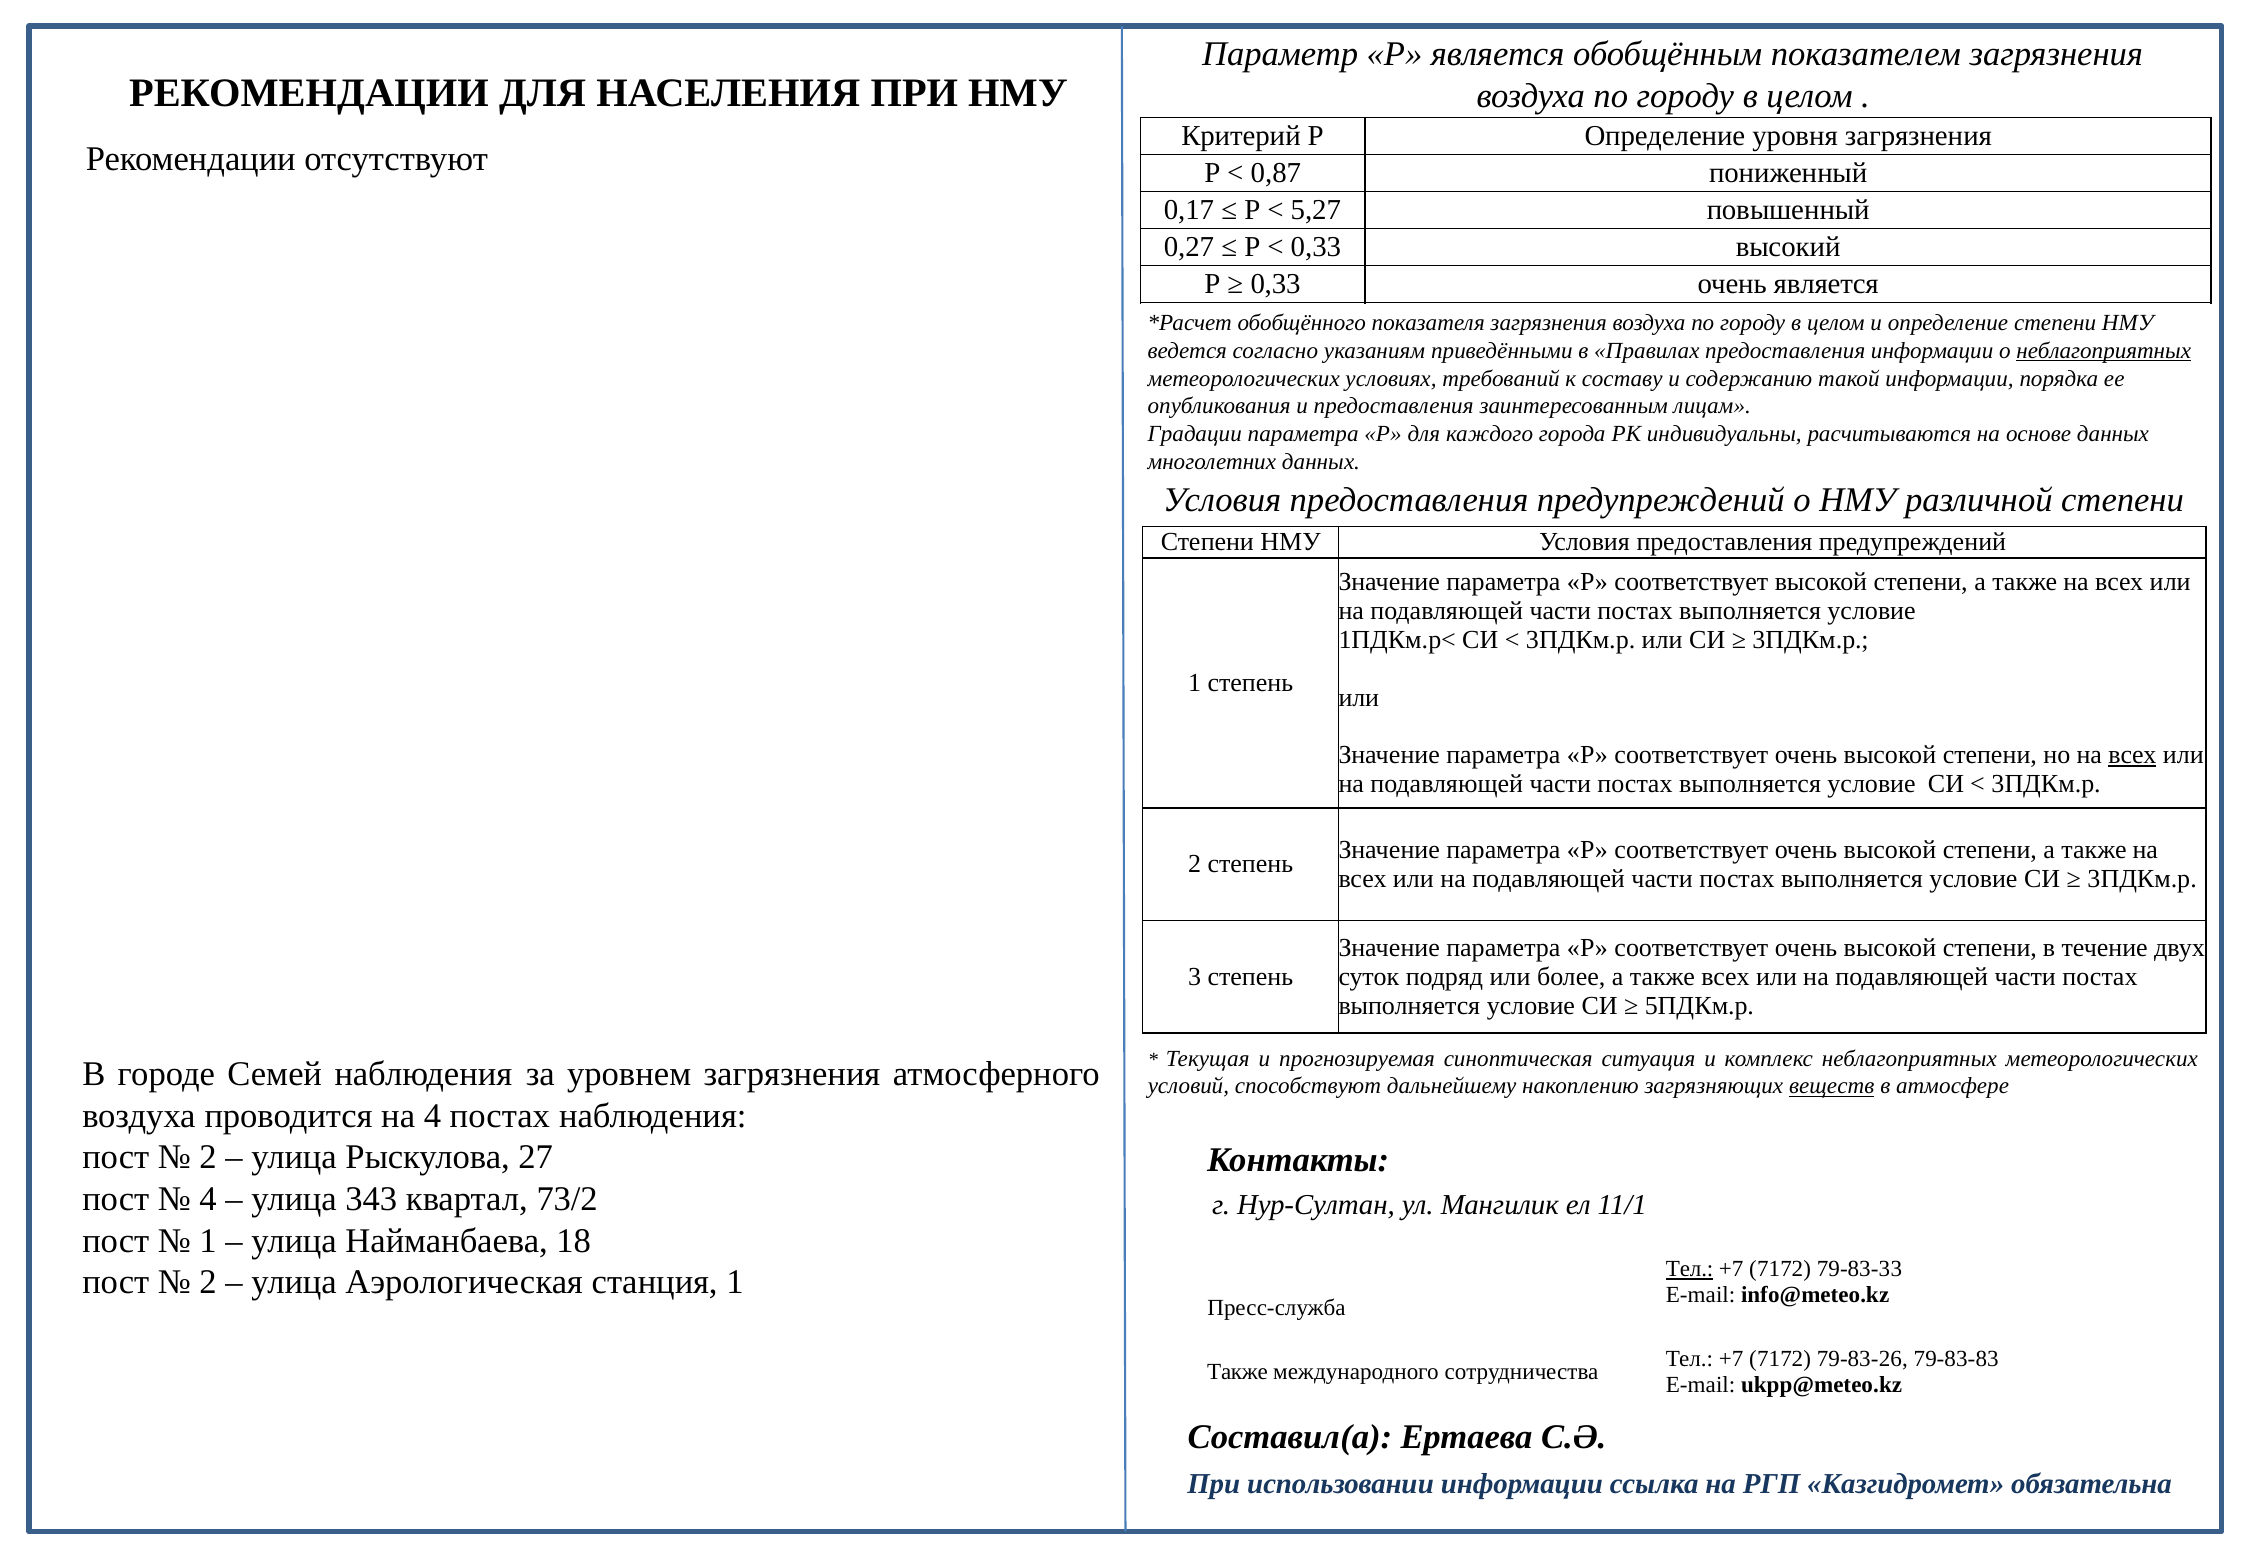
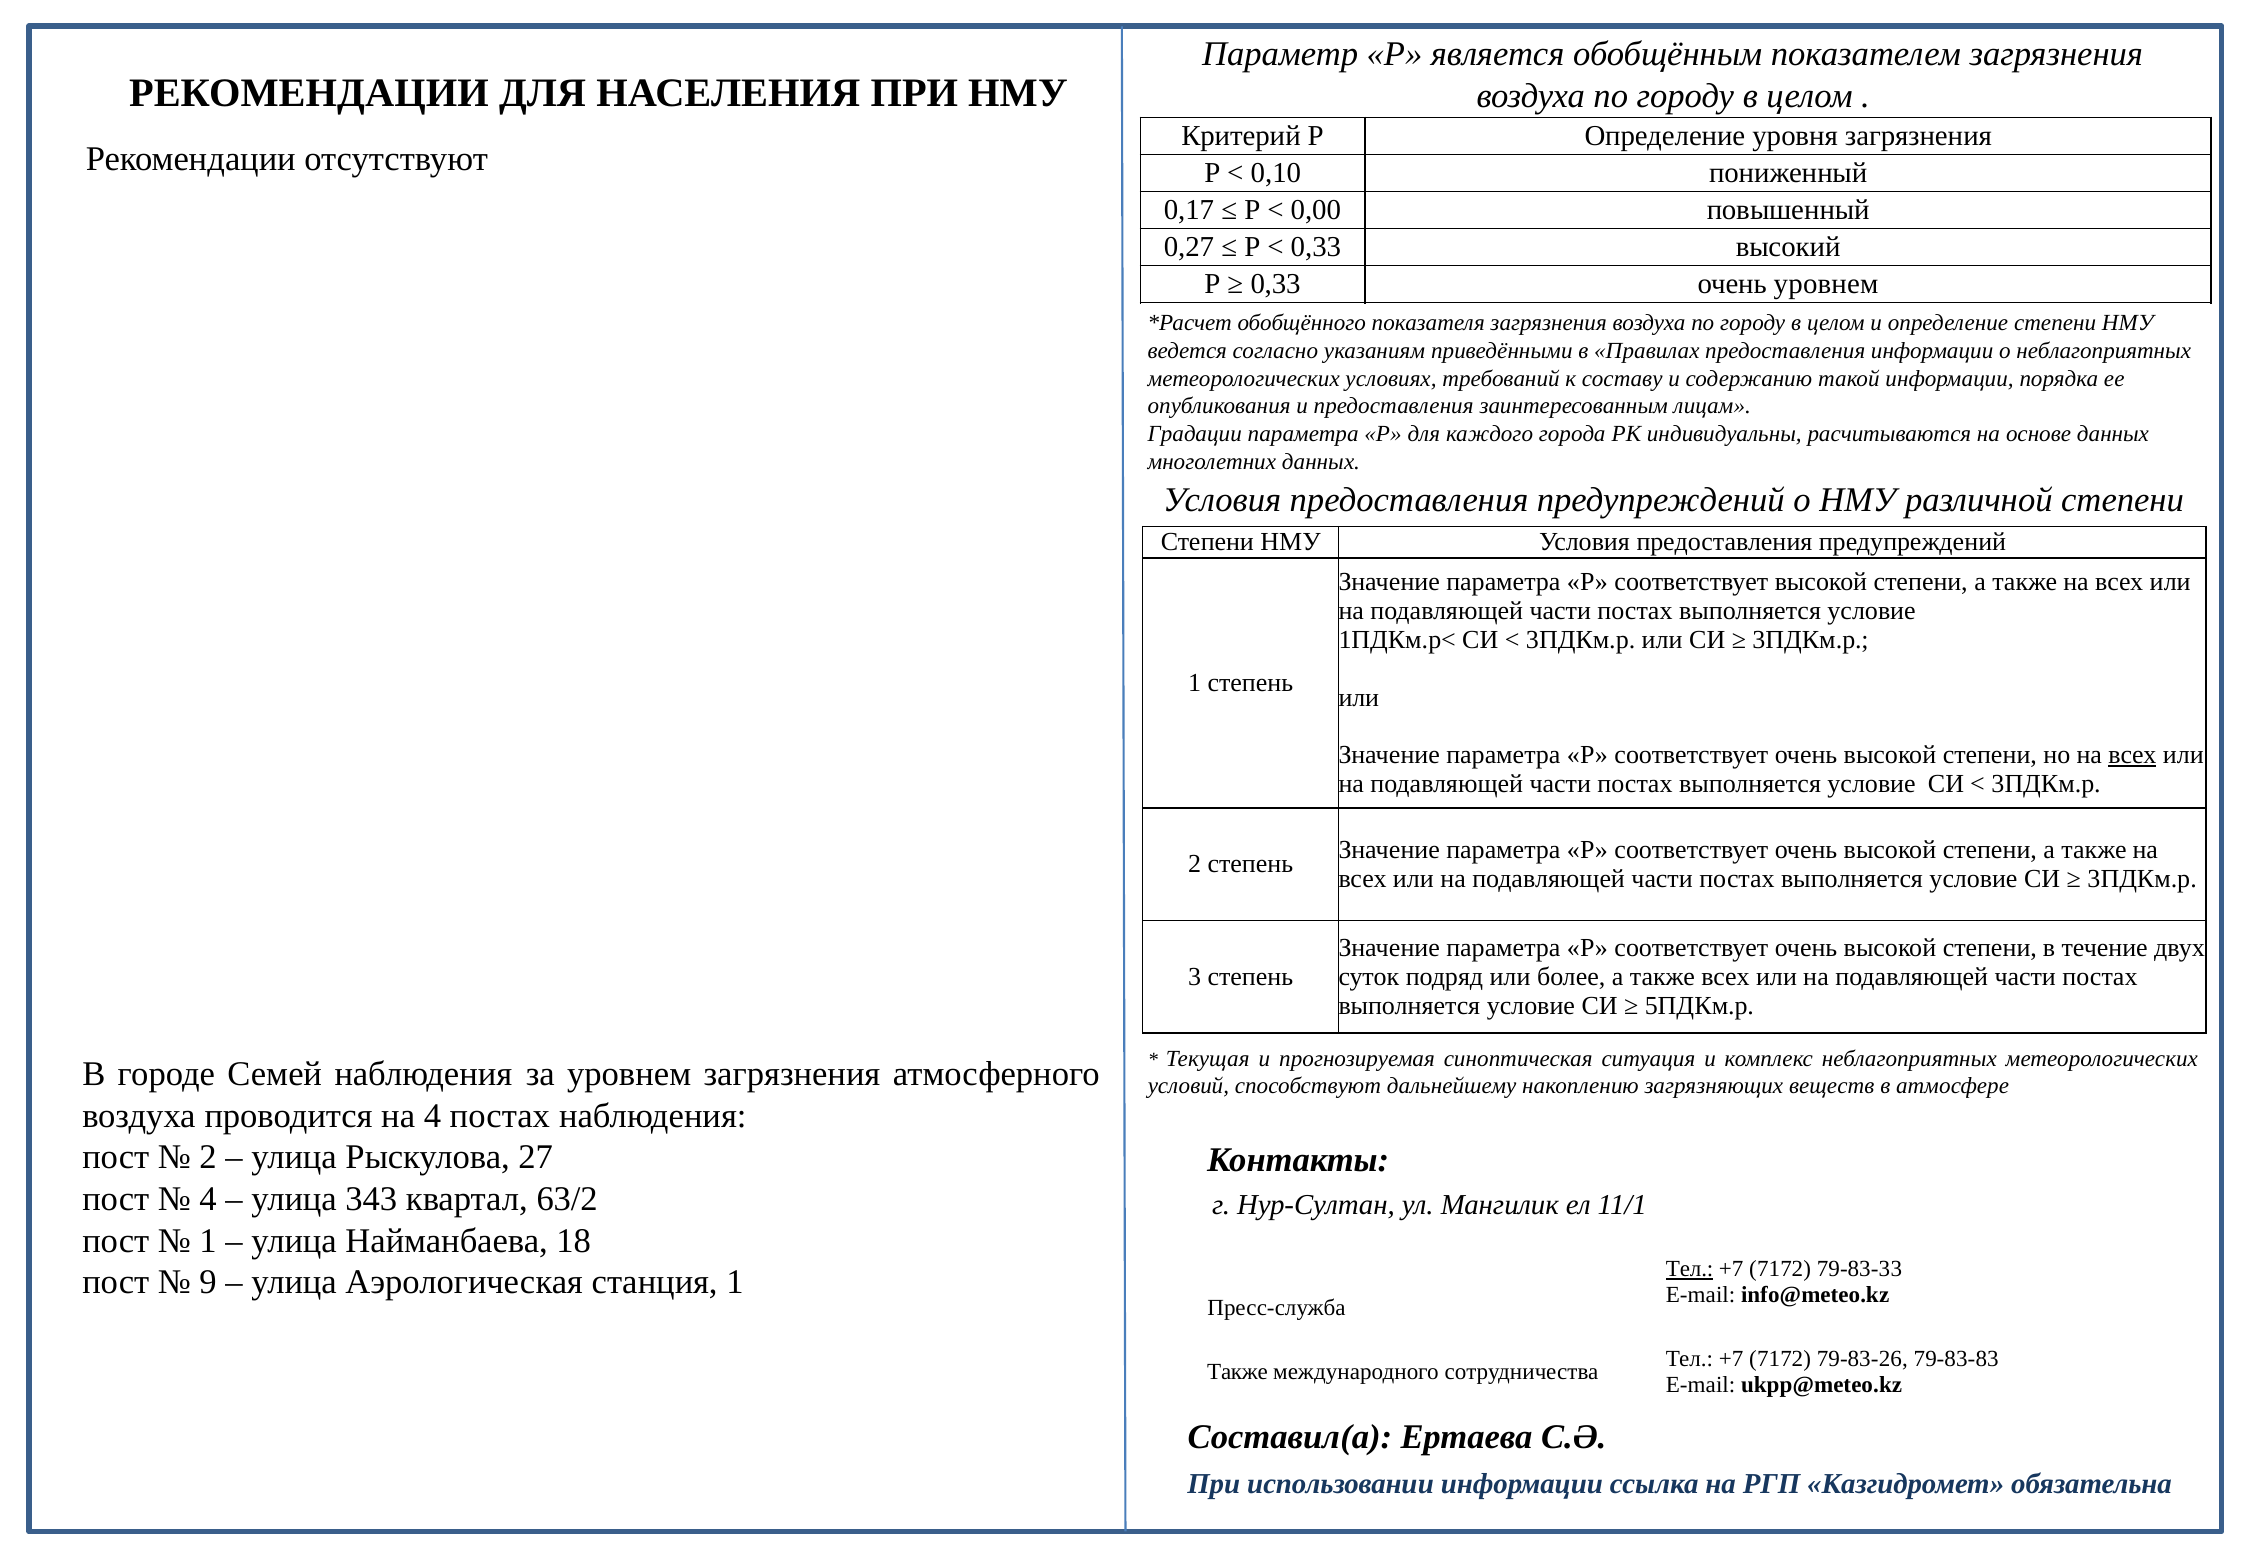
0,87: 0,87 -> 0,10 (1276, 173)
5,27: 5,27 -> 0,00 (1316, 210)
очень является: является -> уровнем (1826, 284)
неблагоприятных underline: present -> none (2104, 351)
веществ underline: present -> none (1832, 1087)
73/2: 73/2 -> 63/2 (567, 1199)
2: 2 -> 9 (208, 1282)
